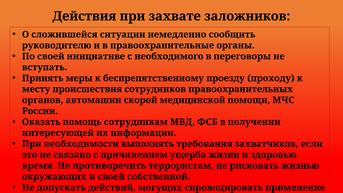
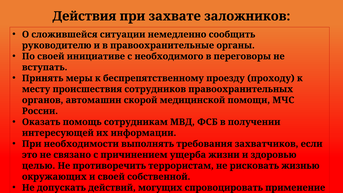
время: время -> целью (39, 166)
